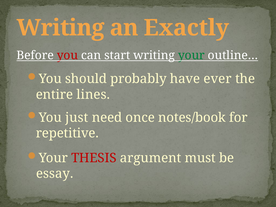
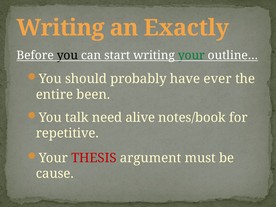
you colour: red -> black (67, 55)
lines: lines -> been (93, 95)
just: just -> talk (77, 118)
once: once -> alive (140, 118)
essay: essay -> cause (55, 174)
